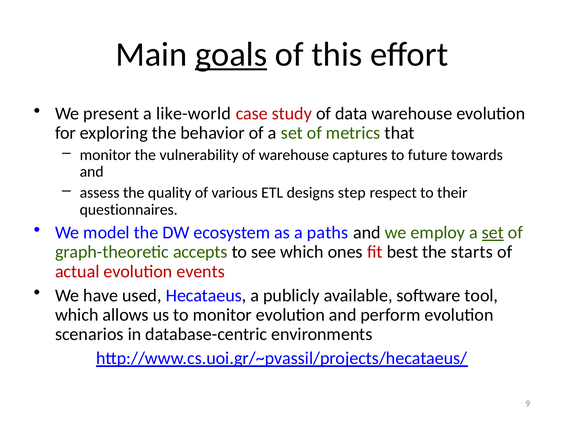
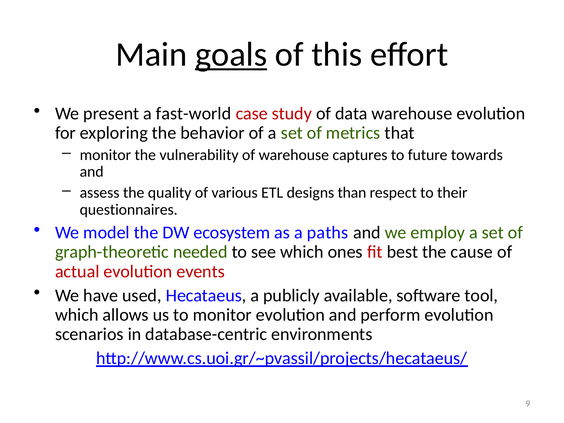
like-world: like-world -> fast-world (194, 114)
step: step -> than (352, 193)
set underline: present -> none (493, 233)
accepts: accepts -> needed (200, 252)
starts: starts -> cause (472, 252)
